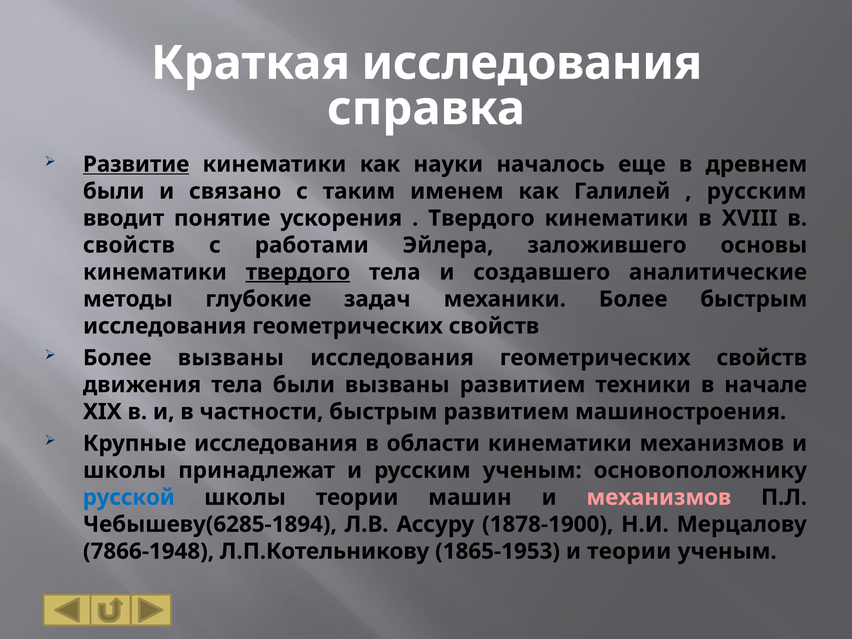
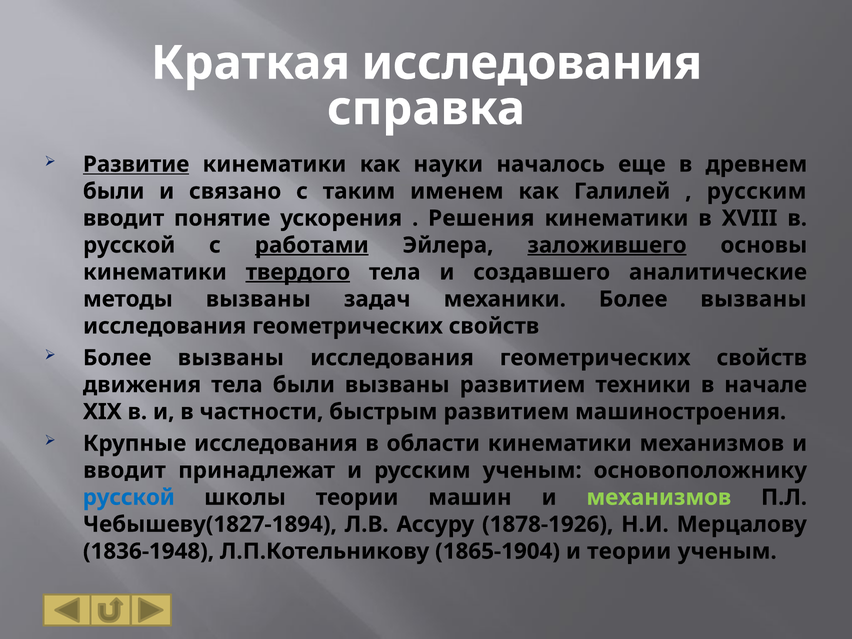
Твердого: Твердого -> Решения (481, 218)
свойств: свойств -> русской (129, 245)
работами underline: none -> present (312, 245)
заложившего underline: none -> present (607, 245)
методы глубокие: глубокие -> вызваны (258, 299)
механики Более быстрым: быстрым -> вызваны (754, 299)
школы: школы -> вводит (124, 470)
механизмов colour: pink -> light green (659, 497)
Чебышеву(6285-1894: Чебышеву(6285-1894 -> Чебышеву(1827-1894 (210, 524)
1878-1900: 1878-1900 -> 1878-1926 (548, 524)
7866-1948: 7866-1948 -> 1836-1948 (149, 551)
1865-1953: 1865-1953 -> 1865-1904 (498, 551)
